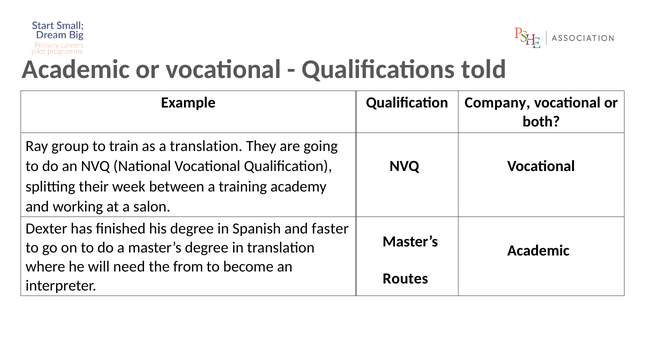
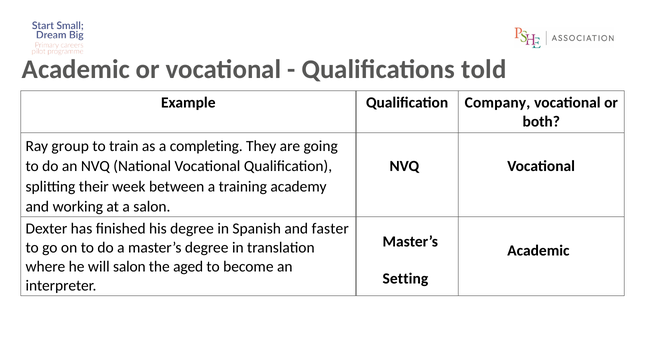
a translation: translation -> completing (206, 146)
will need: need -> salon (129, 267)
from: from -> aged (188, 267)
Routes: Routes -> Setting (405, 279)
